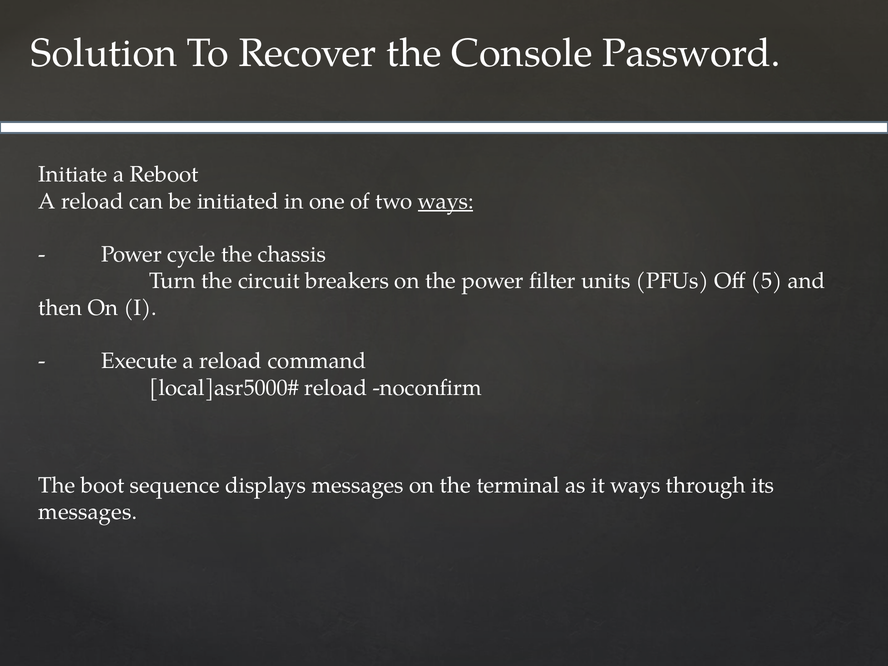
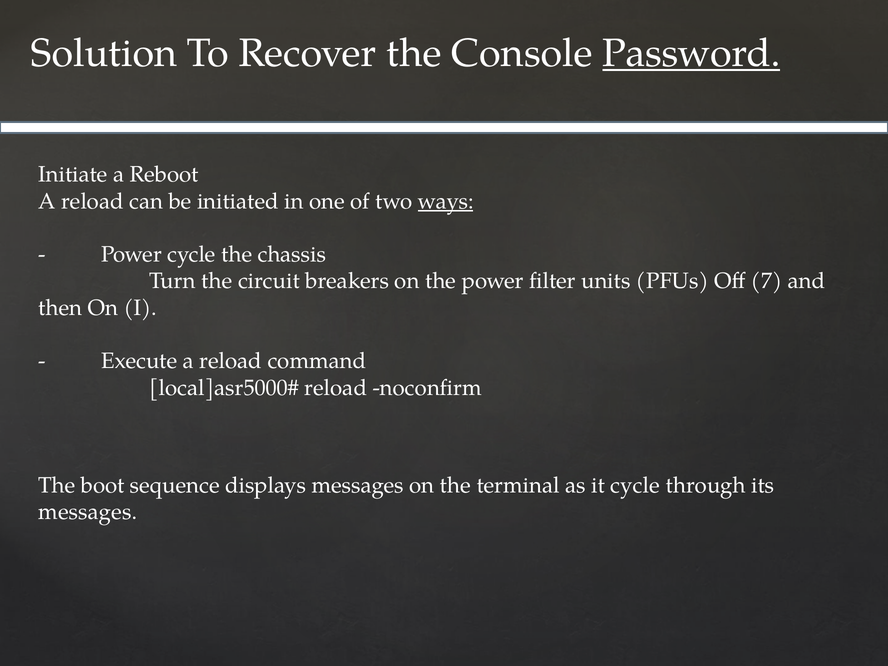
Password underline: none -> present (691, 53)
5: 5 -> 7 (767, 281)
it ways: ways -> cycle (635, 485)
